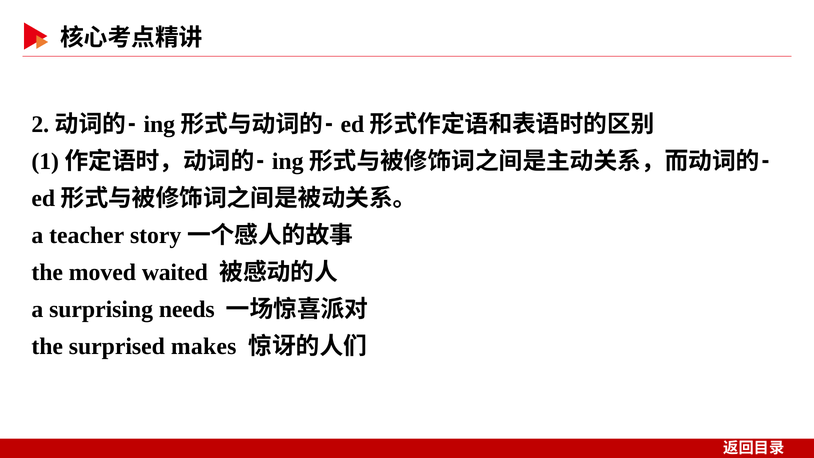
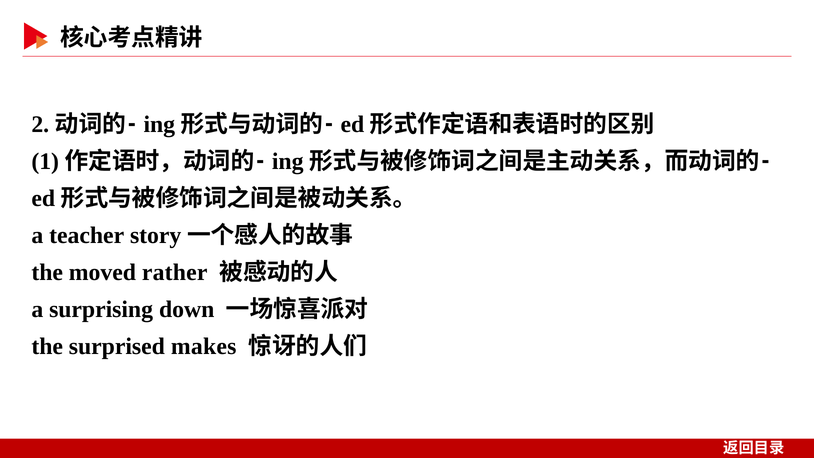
waited: waited -> rather (175, 272)
needs: needs -> down (187, 309)
